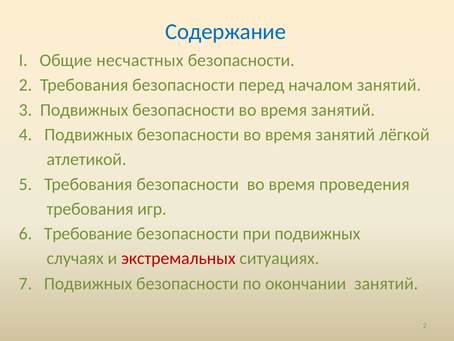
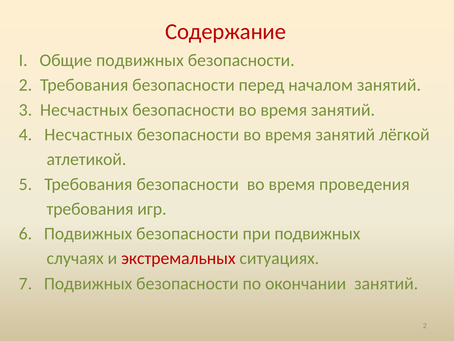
Содержание colour: blue -> red (226, 32)
Общие несчастных: несчастных -> подвижных (140, 60)
3 Подвижных: Подвижных -> Несчастных (84, 110)
Подвижных: Подвижных -> Несчастных (88, 134)
6 Требование: Требование -> Подвижных (88, 233)
